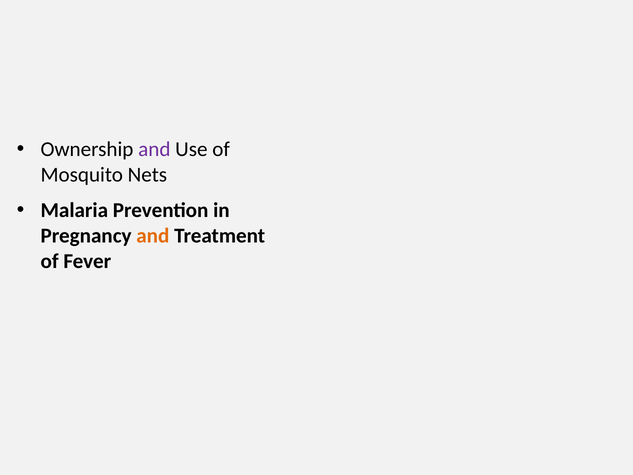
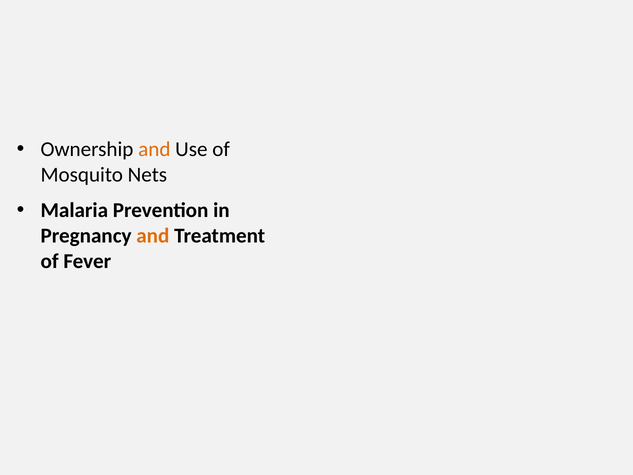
and colour: purple -> orange (154, 149)
